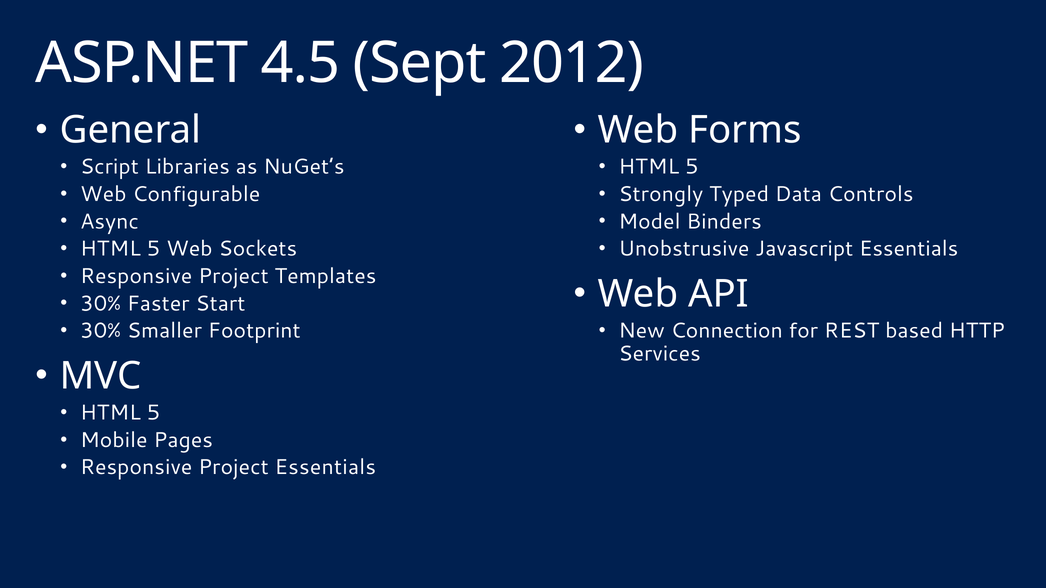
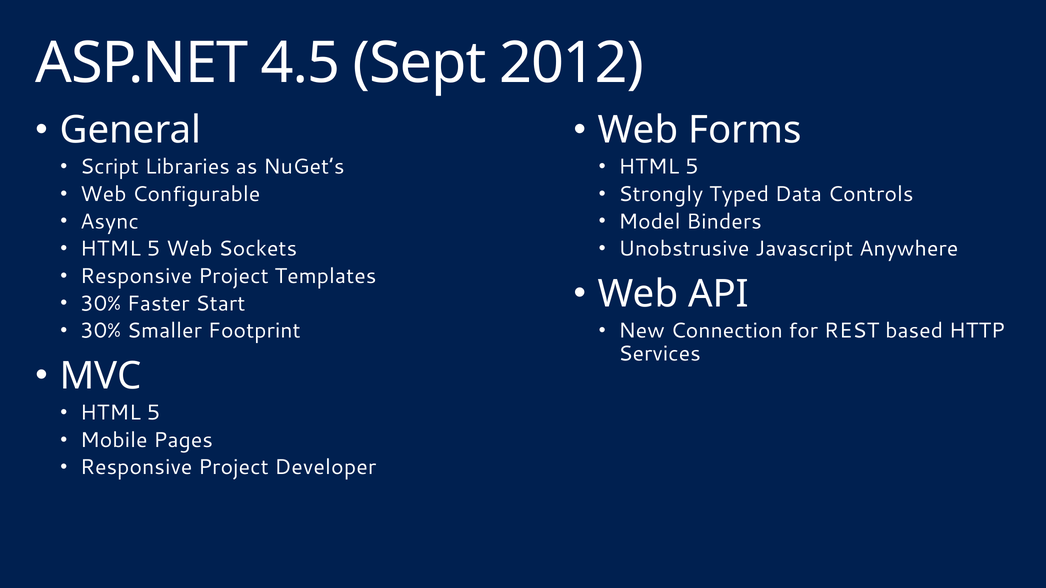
Javascript Essentials: Essentials -> Anywhere (909, 249)
Project Essentials: Essentials -> Developer (325, 468)
